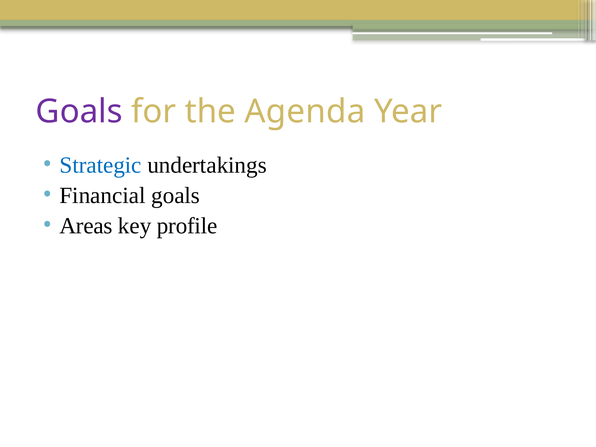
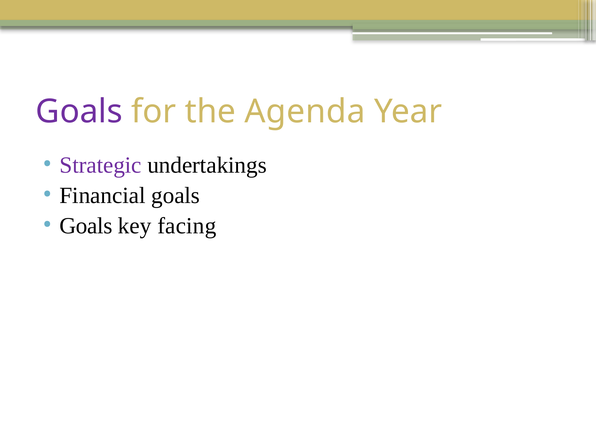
Strategic colour: blue -> purple (101, 165)
Areas: Areas -> Goals (86, 226)
profile: profile -> facing (187, 226)
